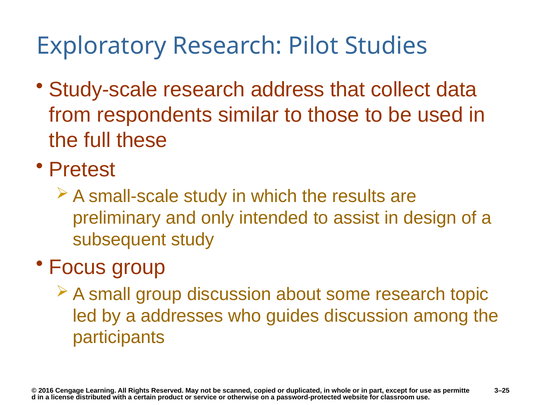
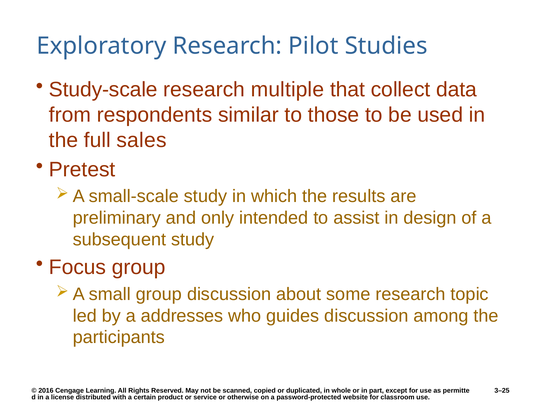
address: address -> multiple (287, 90)
these: these -> sales (142, 140)
